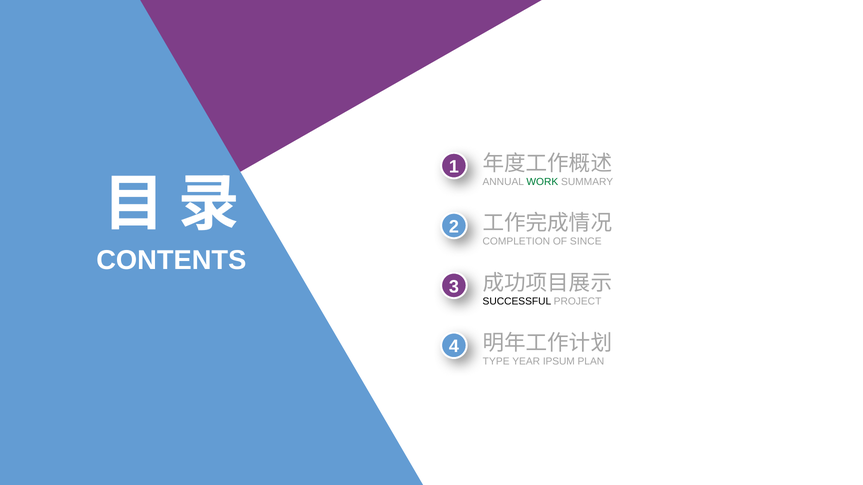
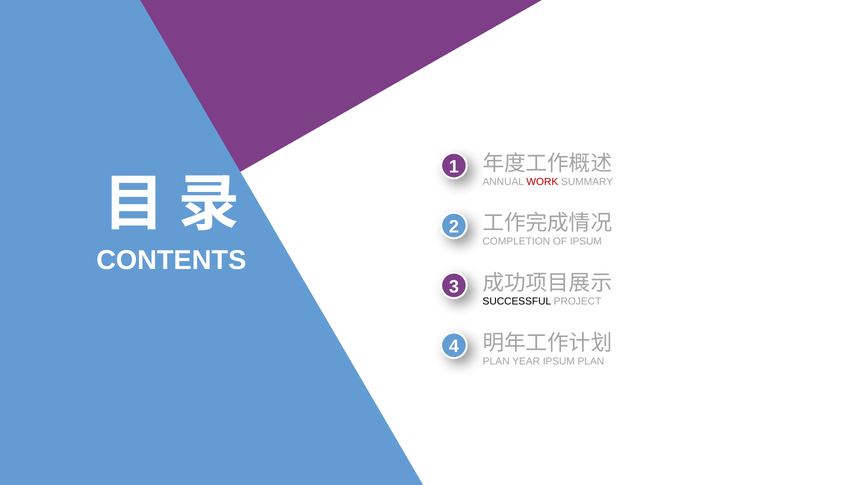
WORK colour: green -> red (542, 182)
OF SINCE: SINCE -> IPSUM (586, 242)
TYPE: TYPE -> PLAN (496, 362)
